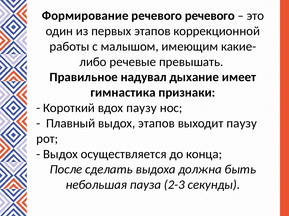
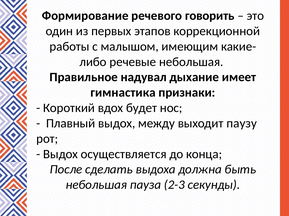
речевого речевого: речевого -> говорить (210, 16)
речевые превышать: превышать -> небольшая (191, 62)
вдох паузу: паузу -> будет (142, 108)
выдох этапов: этапов -> между (157, 124)
